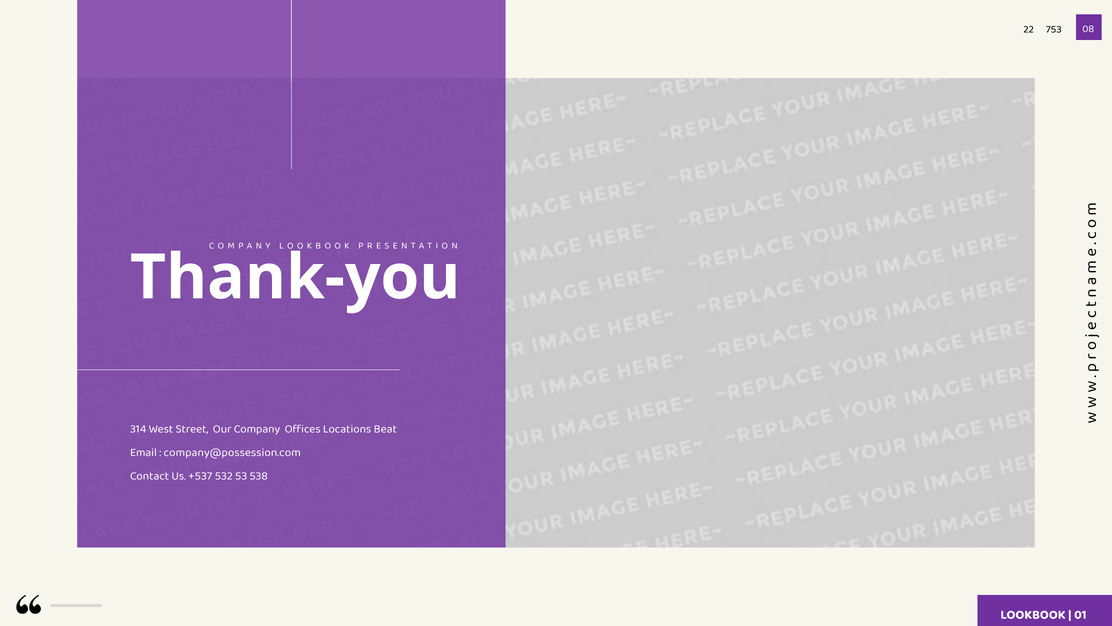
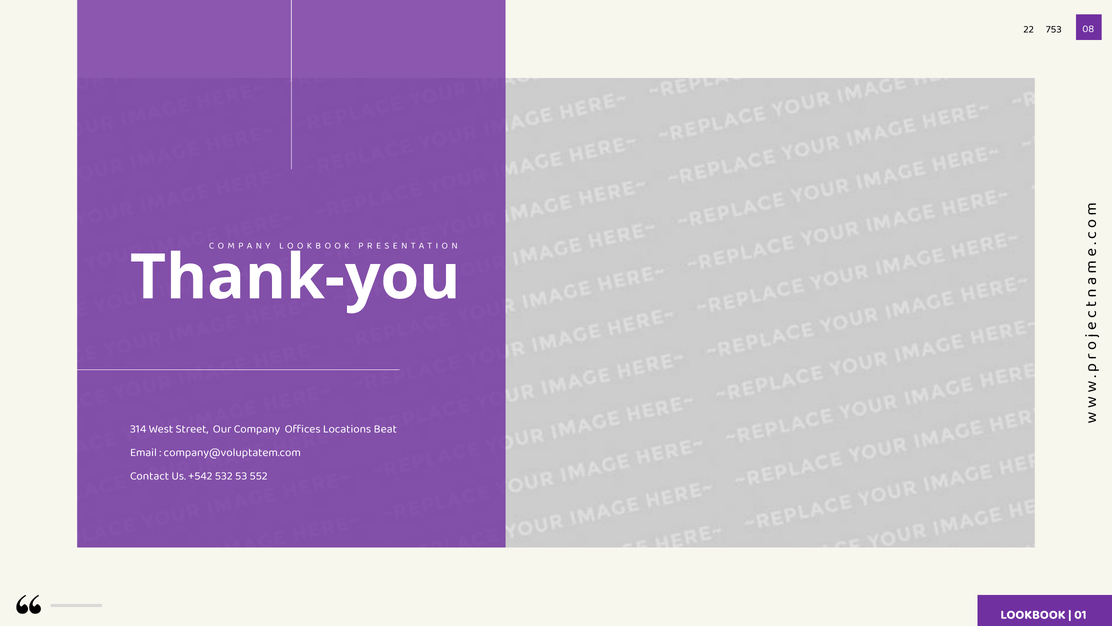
company@possession.com: company@possession.com -> company@voluptatem.com (232, 452)
+537: +537 -> +542 (200, 476)
538: 538 -> 552 (259, 476)
